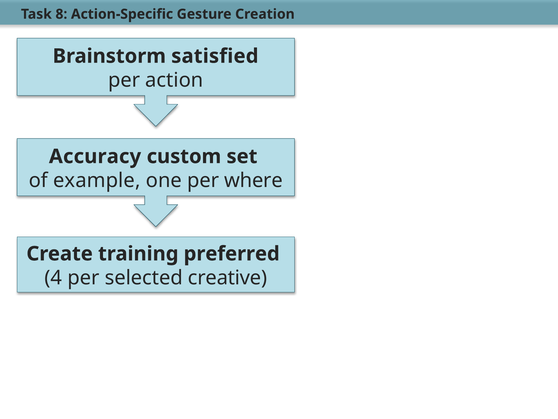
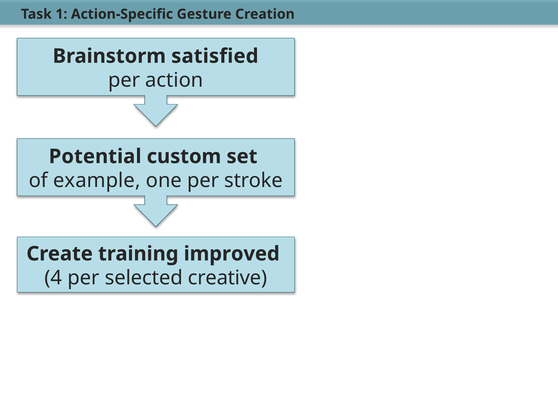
8: 8 -> 1 (61, 14)
Accuracy: Accuracy -> Potential (95, 156)
where: where -> stroke (254, 180)
preferred: preferred -> improved (232, 253)
